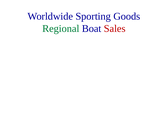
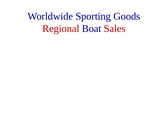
Regional colour: green -> red (61, 29)
